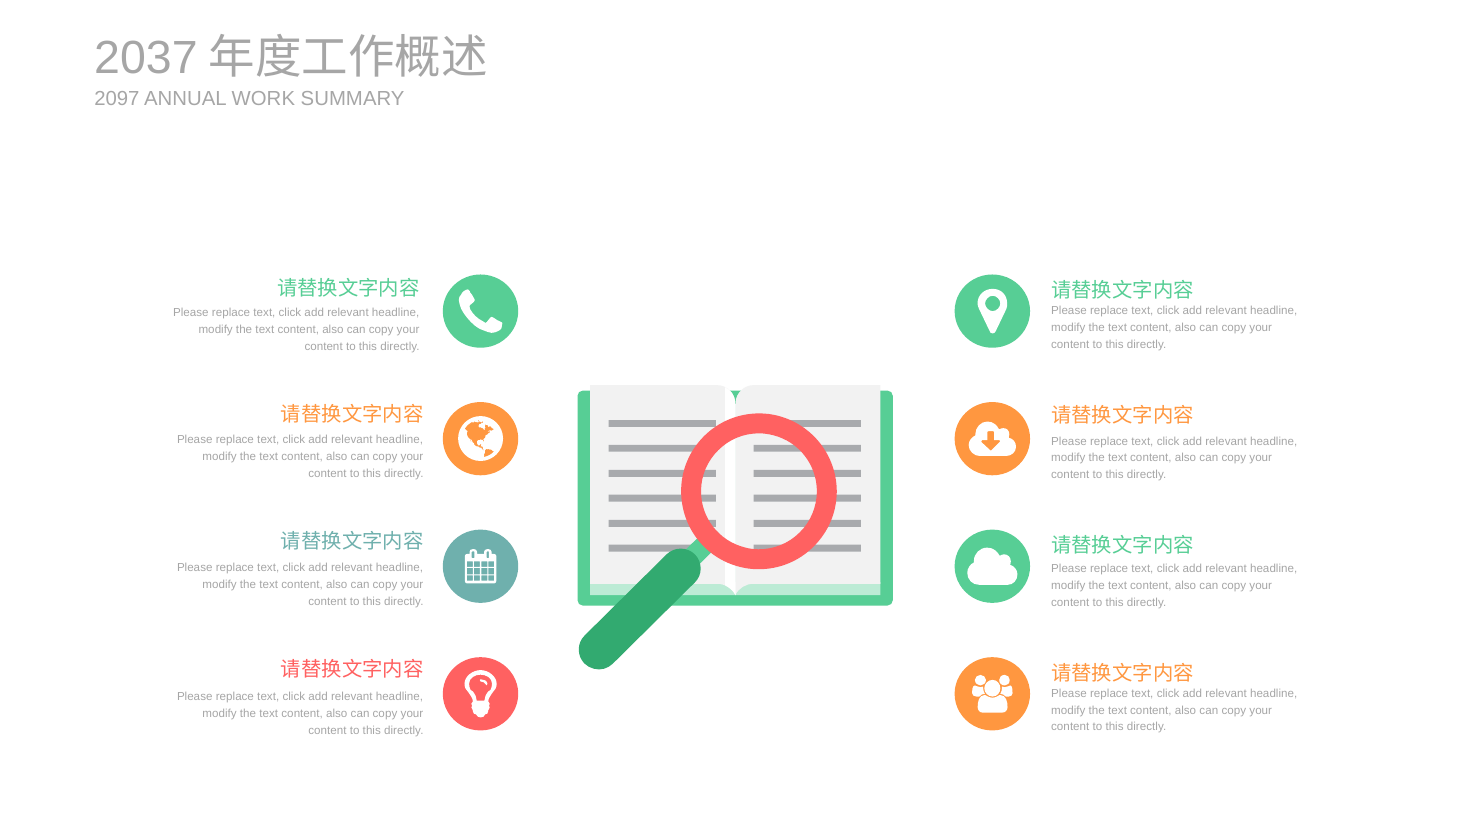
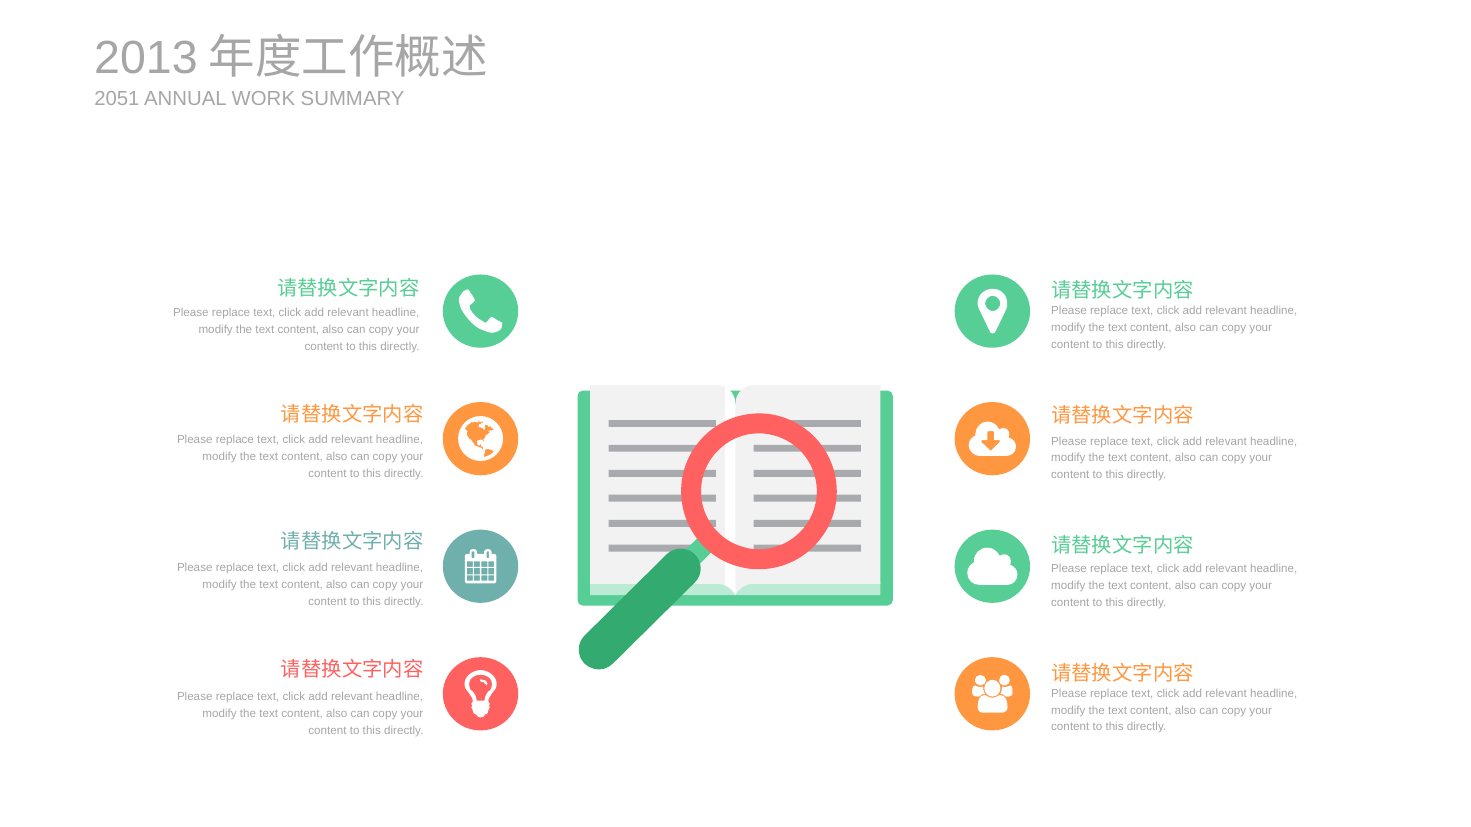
2037: 2037 -> 2013 (146, 58)
2097: 2097 -> 2051 (117, 99)
